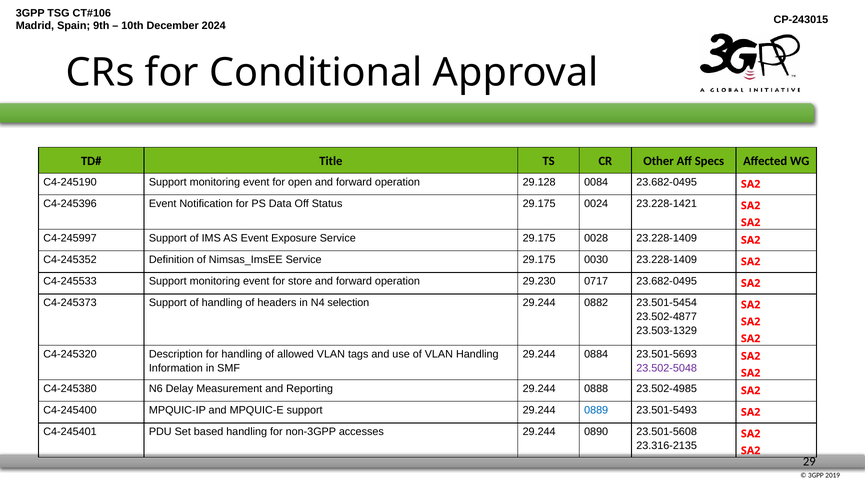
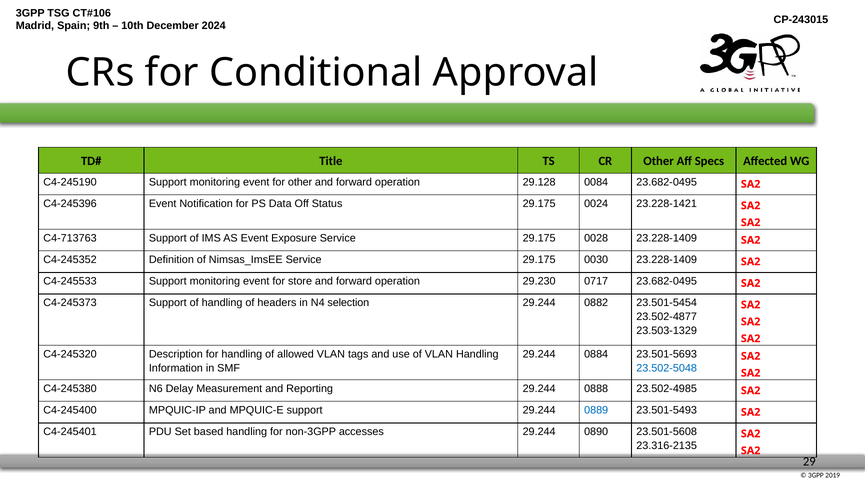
for open: open -> other (300, 182)
C4-245997: C4-245997 -> C4-713763 (70, 238)
23.502-5048 colour: purple -> blue (667, 368)
